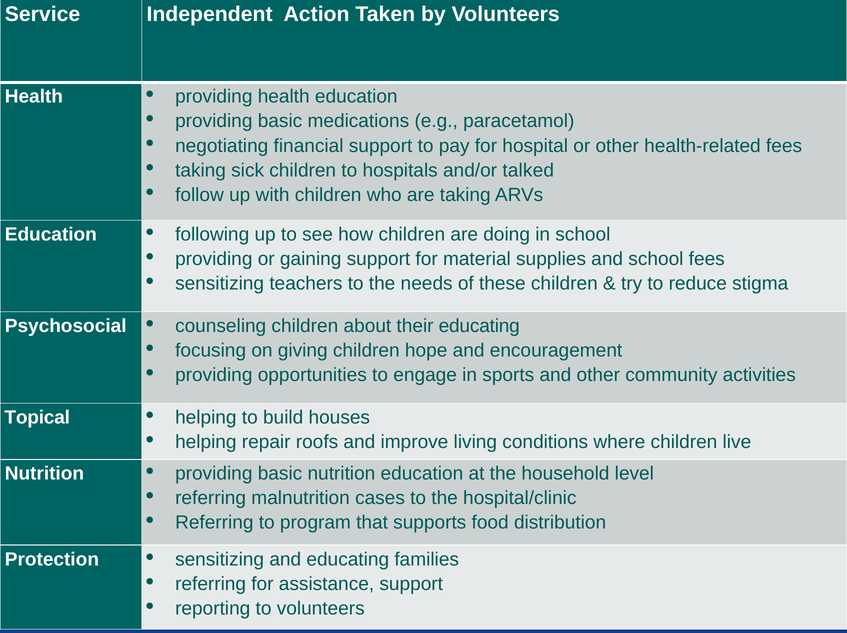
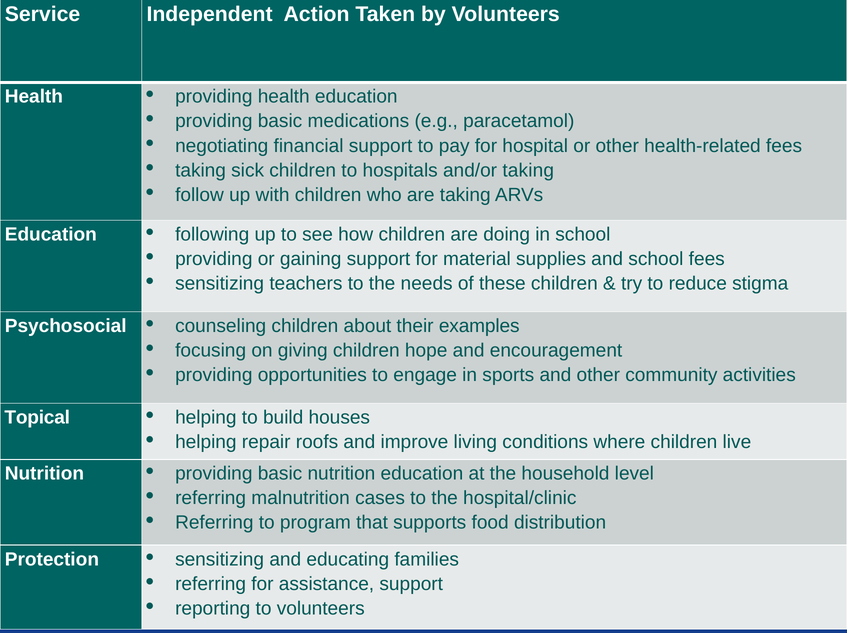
and/or talked: talked -> taking (528, 170)
their educating: educating -> examples (479, 326)
